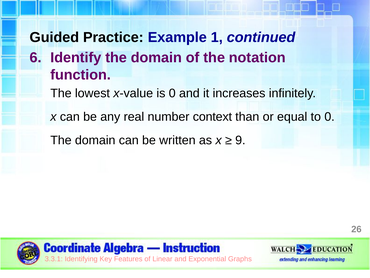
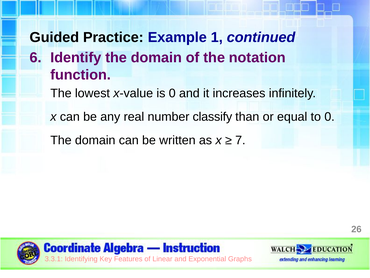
context: context -> classify (212, 116)
9: 9 -> 7 (240, 140)
